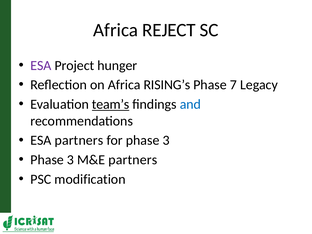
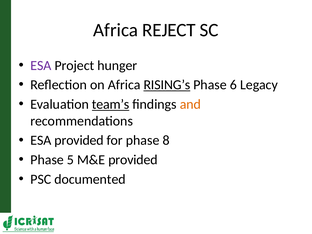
RISING’s underline: none -> present (167, 85)
7: 7 -> 6 (233, 85)
and colour: blue -> orange (190, 104)
ESA partners: partners -> provided (79, 140)
for phase 3: 3 -> 8 (166, 140)
3: 3 -> 5 (70, 160)
M&E partners: partners -> provided (133, 160)
modification: modification -> documented (90, 179)
